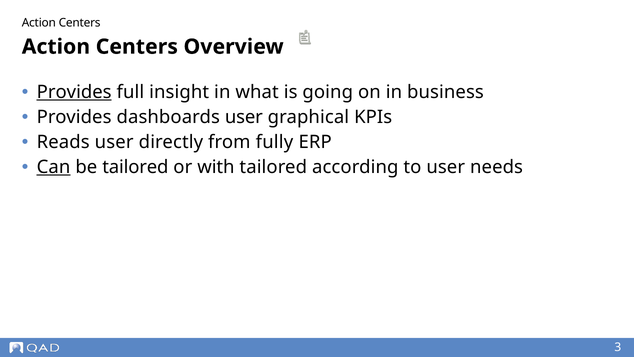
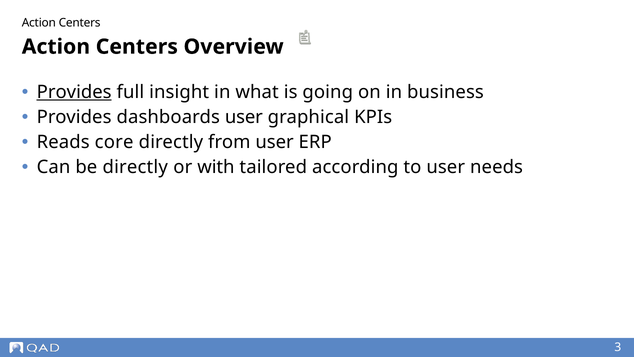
Reads user: user -> core (114, 142)
from fully: fully -> user (275, 142)
Can underline: present -> none (54, 167)
be tailored: tailored -> directly (135, 167)
